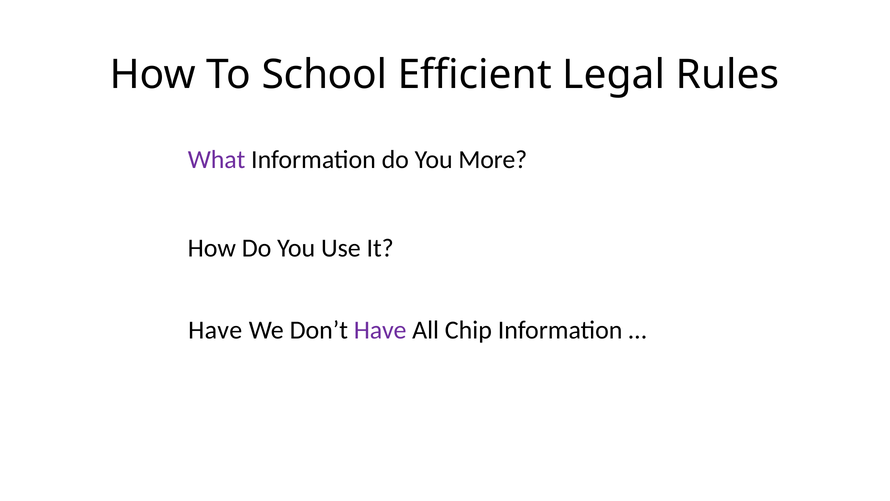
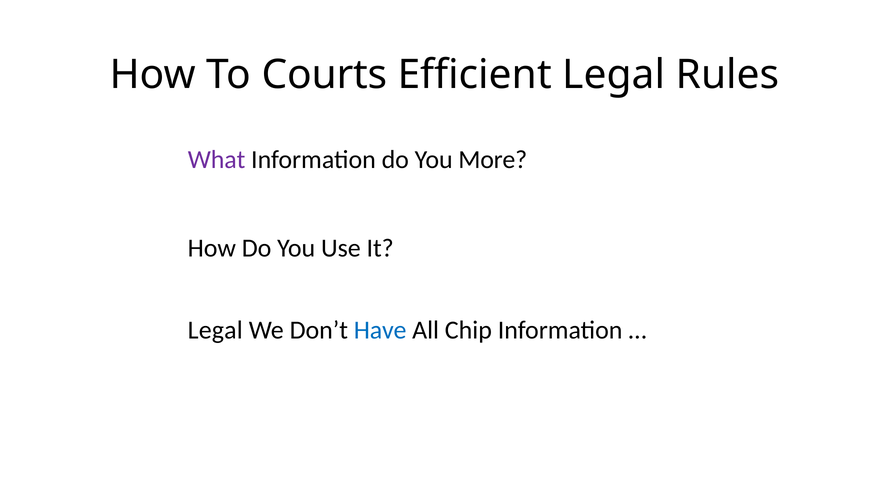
School: School -> Courts (324, 75)
Have: Have -> Legal (215, 330)
Have colour: purple -> blue (380, 330)
